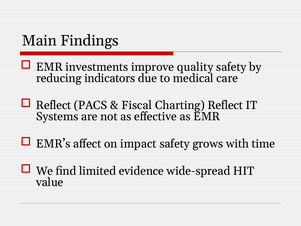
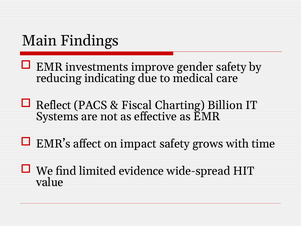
quality: quality -> gender (195, 67)
indicators: indicators -> indicating (110, 78)
Charting Reflect: Reflect -> Billion (225, 105)
